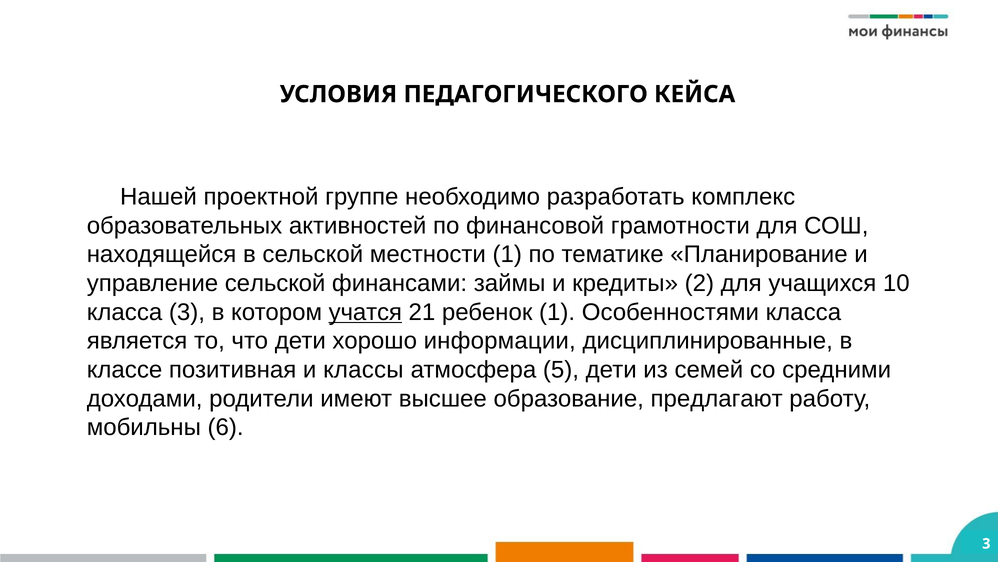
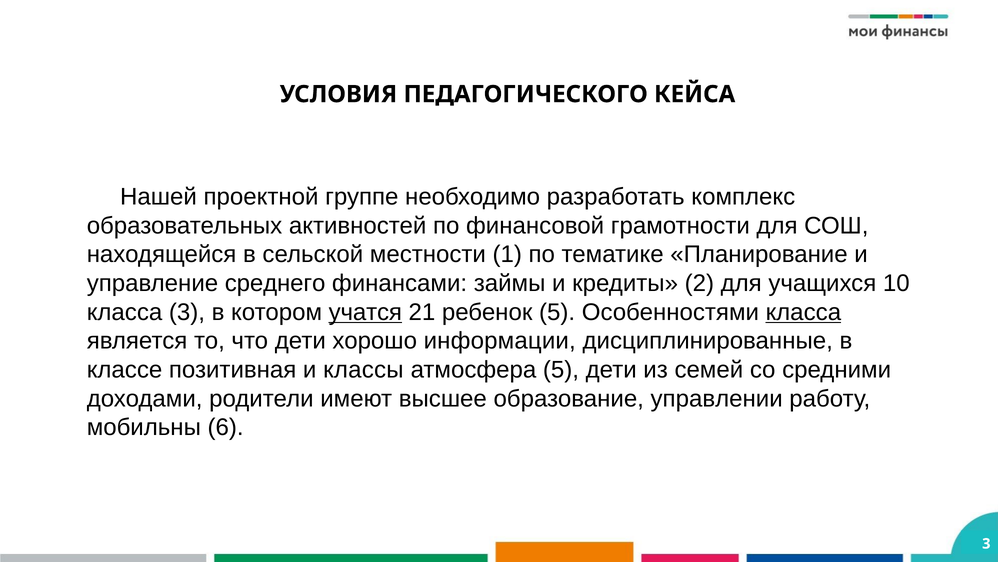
управление сельской: сельской -> среднего (275, 284)
ребенок 1: 1 -> 5 (557, 312)
класса underline: none -> present (803, 312)
предлагают: предлагают -> управлении (717, 399)
